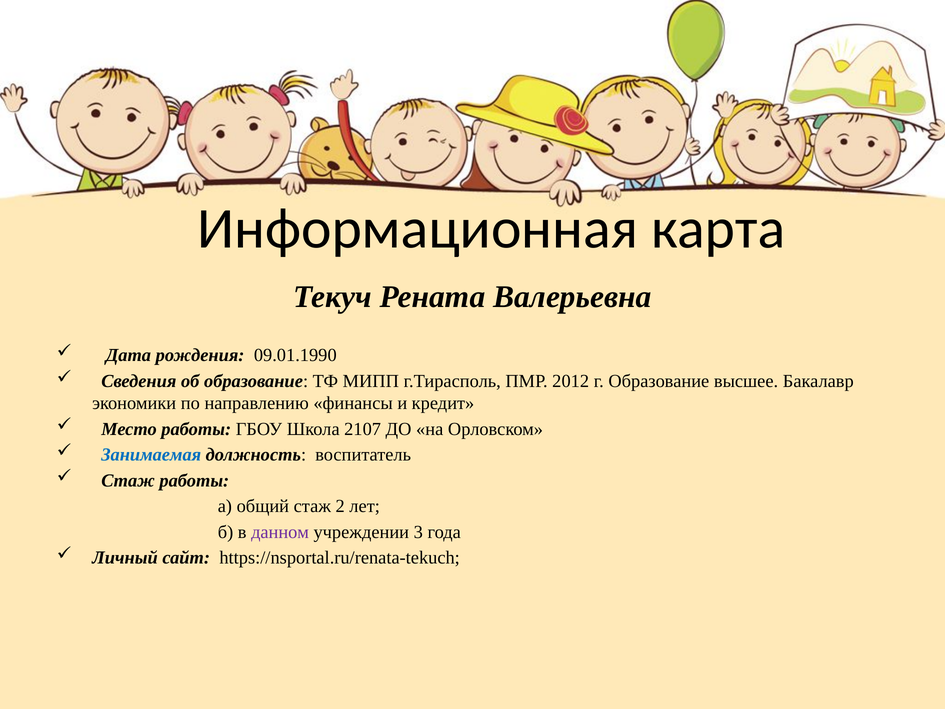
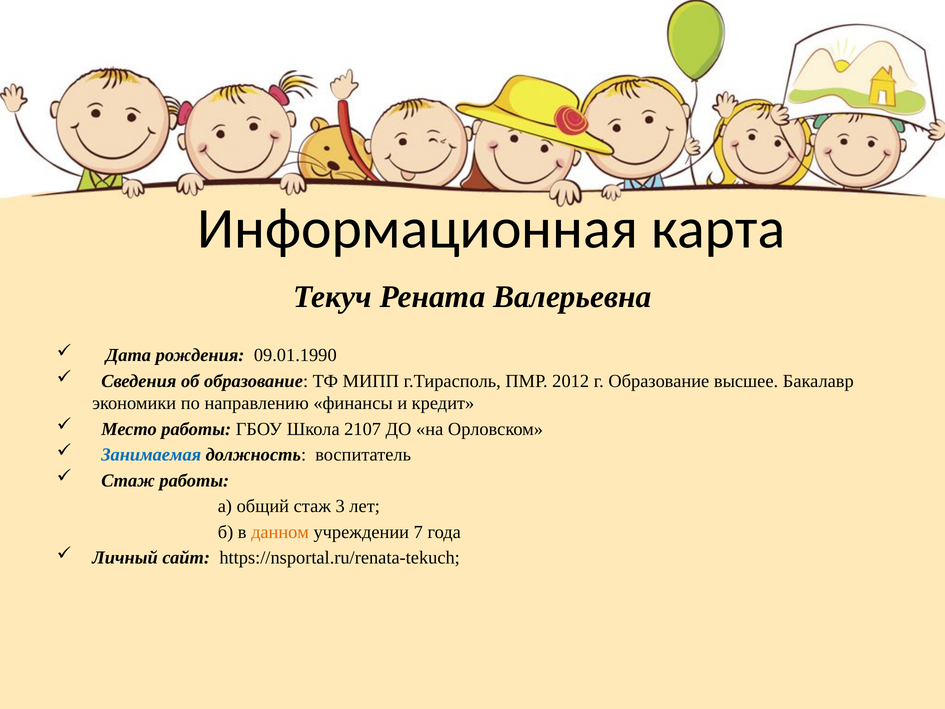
2: 2 -> 3 (340, 506)
данном colour: purple -> orange (280, 532)
3: 3 -> 7 (418, 532)
